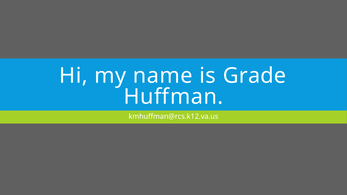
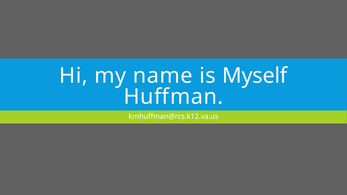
Grade: Grade -> Myself (255, 76)
